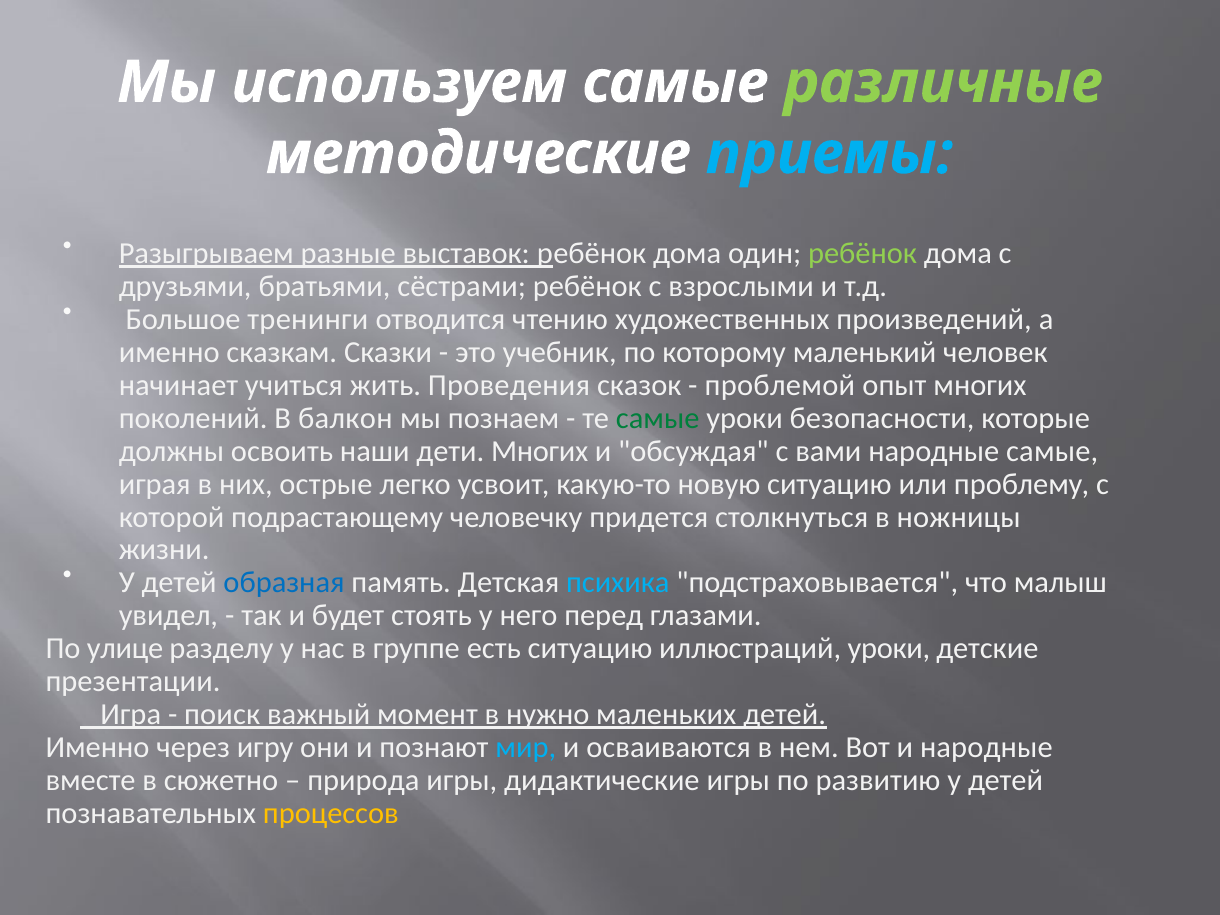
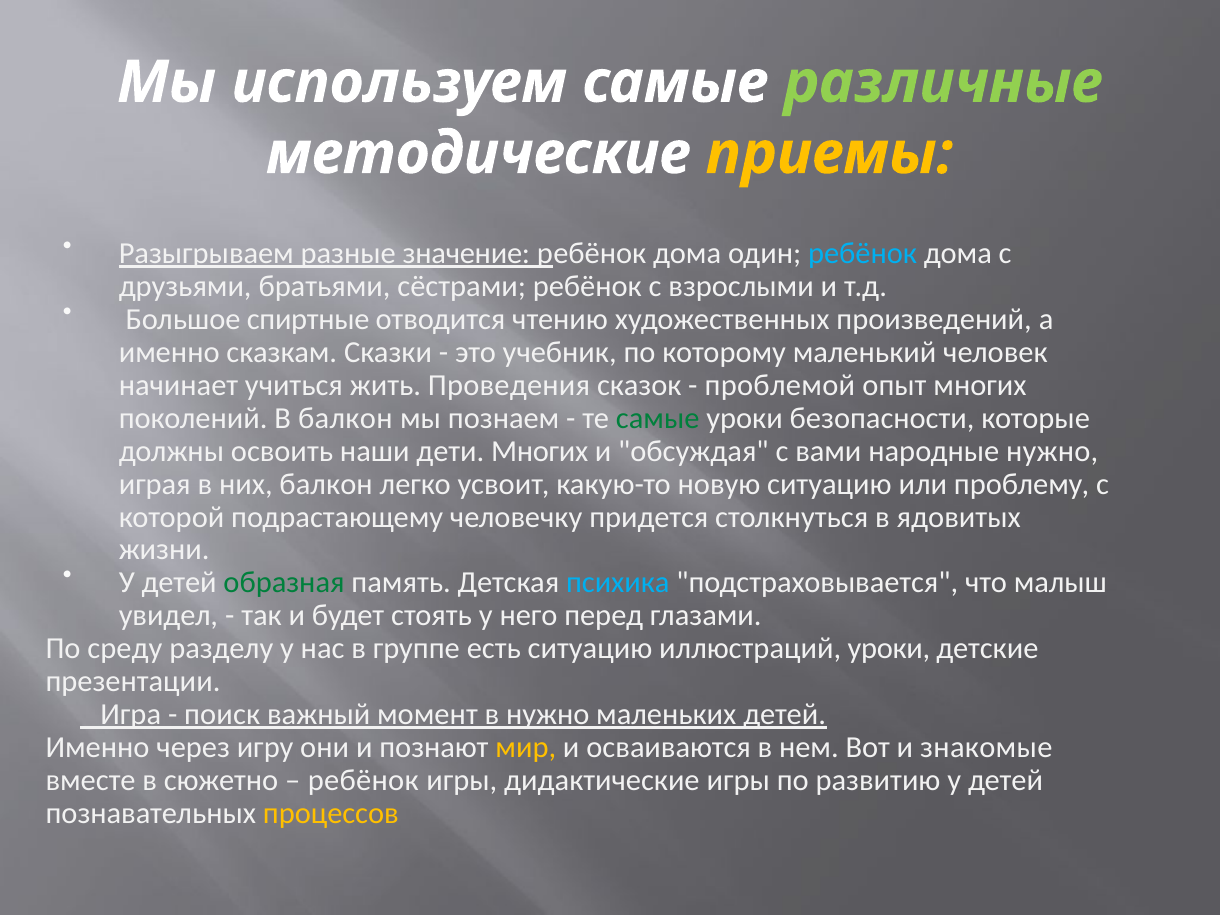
приемы colour: light blue -> yellow (830, 154)
выставок: выставок -> значение (466, 253)
ребёнок colour: light green -> light blue (863, 253)
тренинги: тренинги -> спиртные (308, 319)
народные самые: самые -> нужно (1052, 451)
них острые: острые -> балкон (326, 484)
ножницы: ножницы -> ядовитых (959, 517)
образная colour: blue -> green (284, 583)
улице: улице -> среду (125, 649)
мир colour: light blue -> yellow (526, 748)
и народные: народные -> знакомые (986, 748)
природа: природа -> ребёнок (363, 781)
